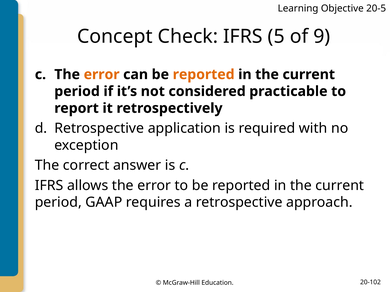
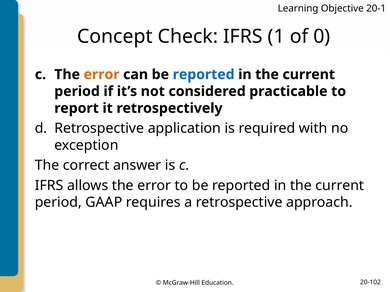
20-5: 20-5 -> 20-1 (376, 8)
5: 5 -> 1 (276, 37)
9: 9 -> 0 (322, 37)
reported colour: orange -> blue (204, 75)
